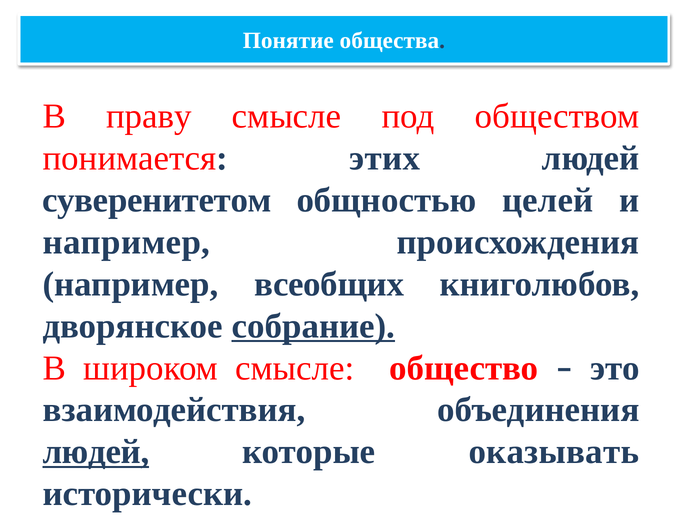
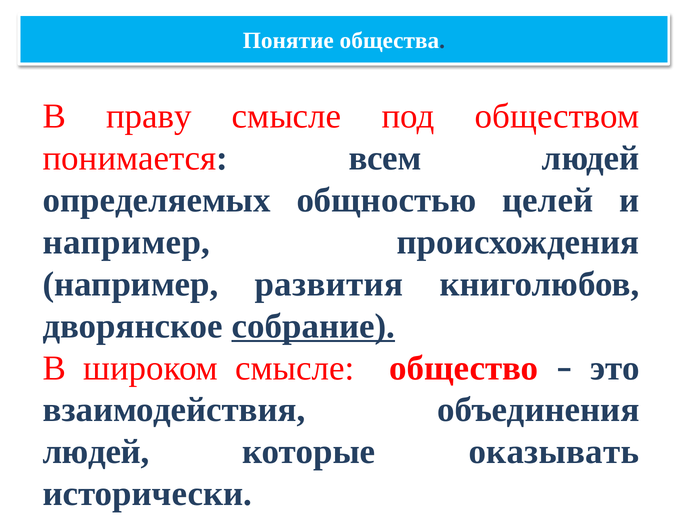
этих: этих -> всем (385, 158)
суверенитетом: суверенитетом -> определяемых (157, 200)
всеобщих: всеобщих -> развития (329, 284)
людей underline: present -> none (96, 452)
